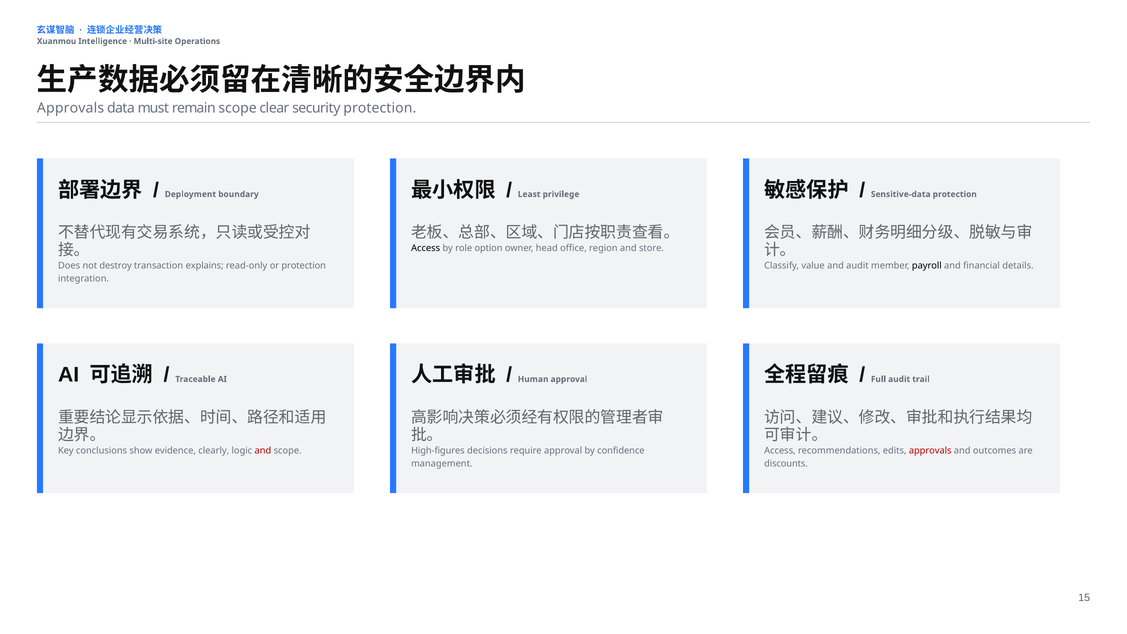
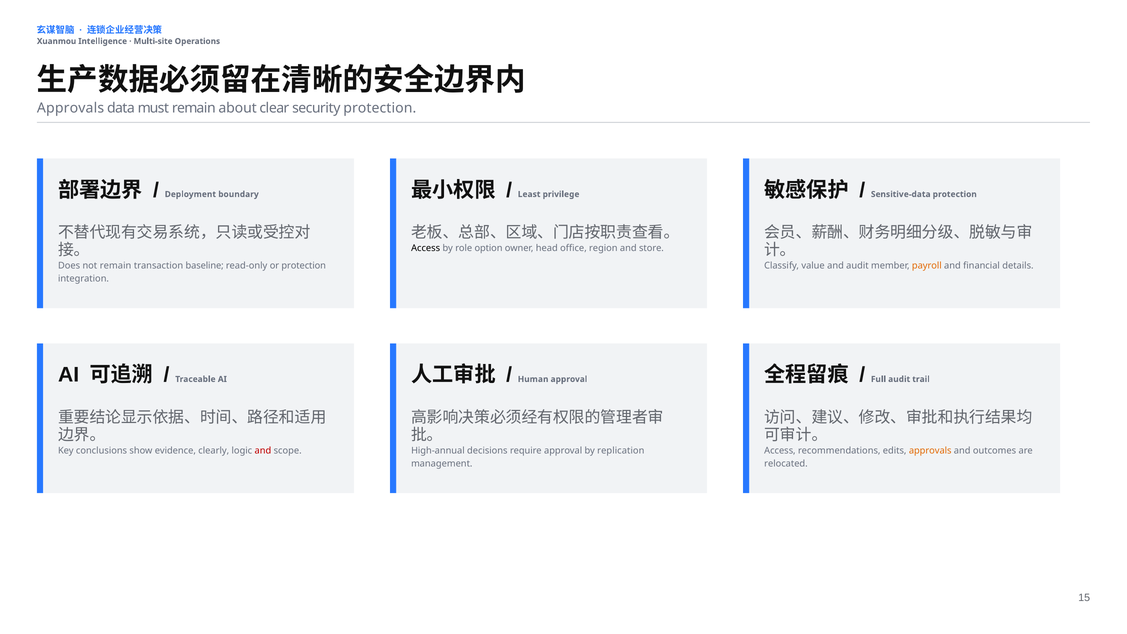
remain scope: scope -> about (238, 108)
not destroy: destroy -> remain (116, 266)
explains: explains -> baseline (205, 266)
payroll colour: black -> orange (927, 266)
High-figures: High-figures -> High-annual (438, 451)
confidence: confidence -> replication (621, 451)
approvals colour: red -> orange (930, 451)
discounts: discounts -> relocated (786, 463)
